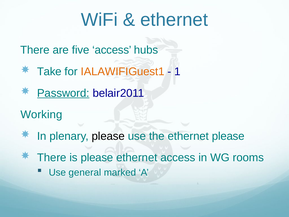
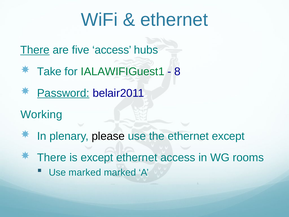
There underline: none -> present (35, 50)
IALAWIFIGuest1 colour: orange -> green (123, 71)
1: 1 -> 8 (178, 71)
ethernet please: please -> except (228, 136)
is please: please -> except (97, 157)
Use general: general -> marked (85, 172)
